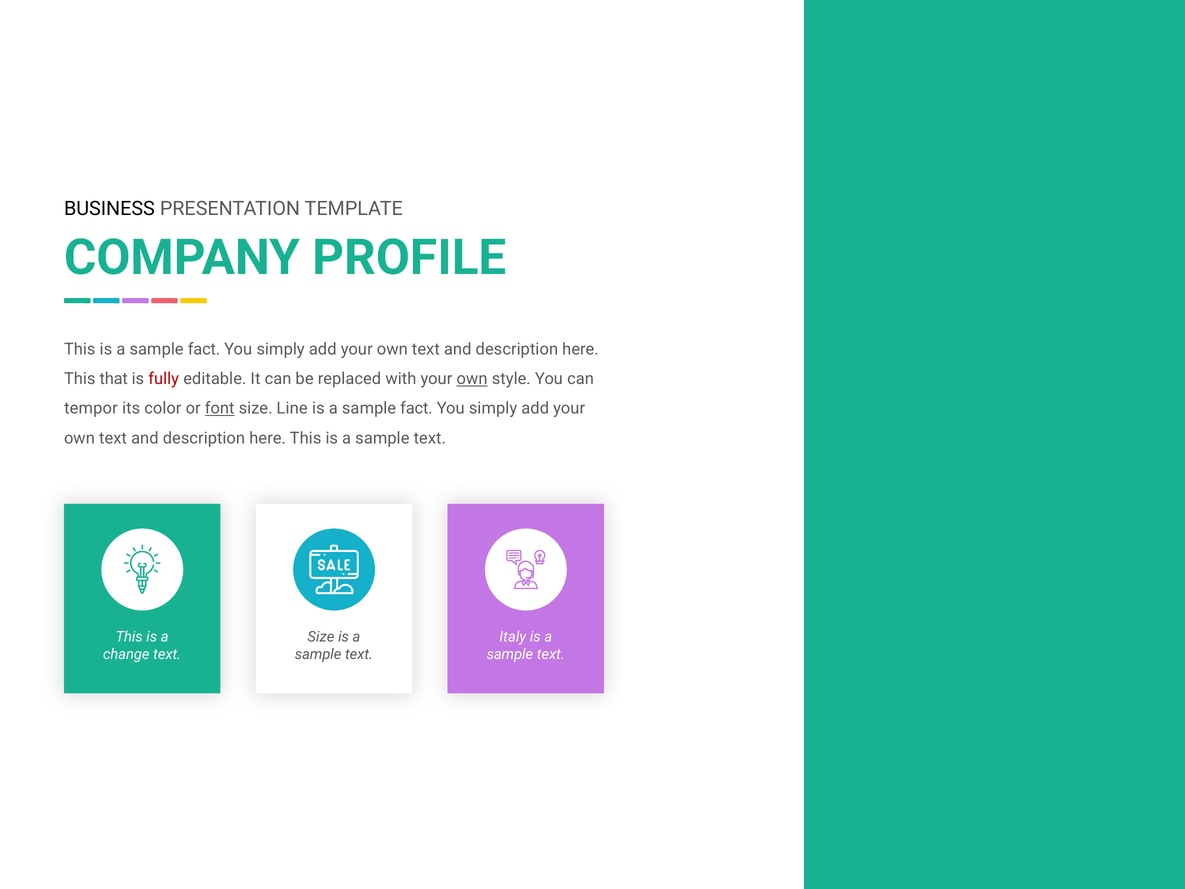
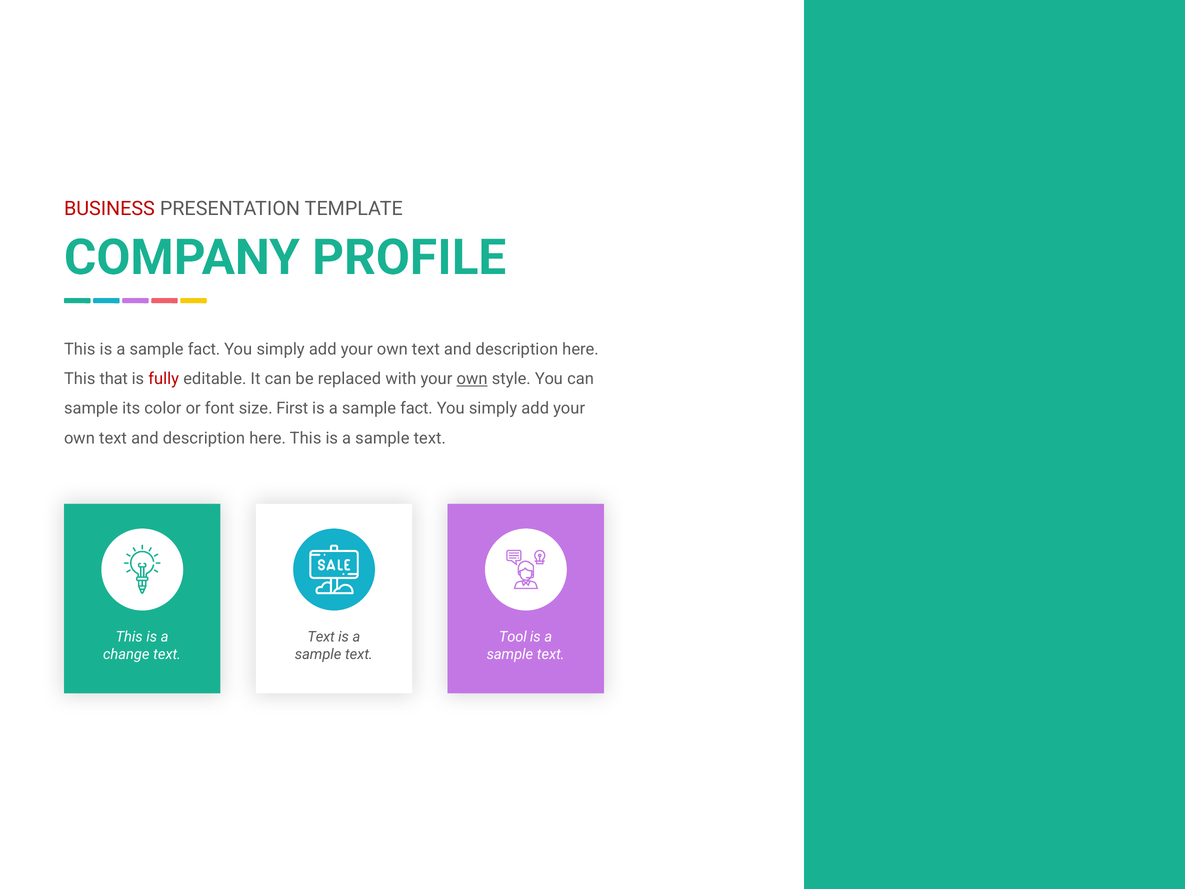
BUSINESS colour: black -> red (109, 209)
tempor: tempor -> sample (91, 408)
font underline: present -> none (220, 408)
Line: Line -> First (292, 408)
Size: Size -> Text (321, 637)
Italy: Italy -> Tool (513, 637)
